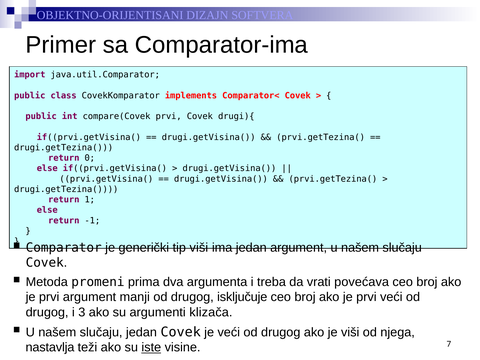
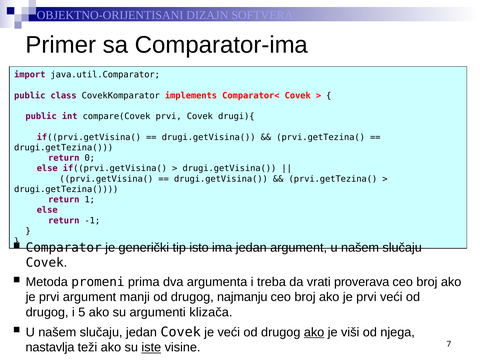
tip viši: viši -> isto (199, 248)
povećava: povećava -> proverava (362, 282)
isključuje: isključuje -> najmanju (242, 297)
3: 3 -> 5 (82, 312)
ako underline: none -> present (314, 332)
